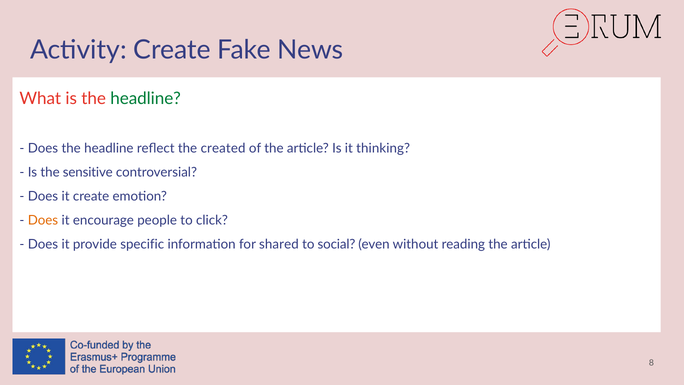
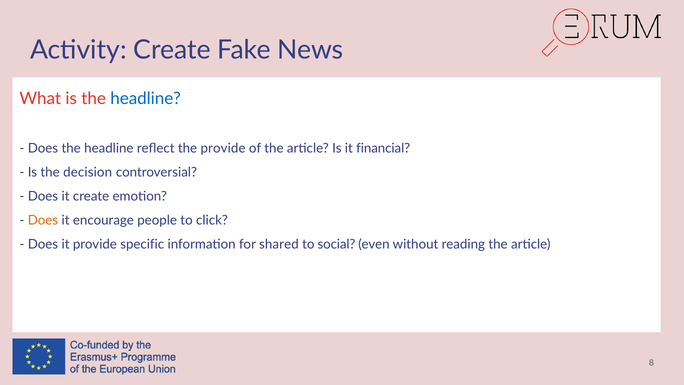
headline colour: green -> blue (146, 99)
the created: created -> provide (223, 148)
thinking: thinking -> financial (383, 148)
sensitive: sensitive -> decision (88, 172)
